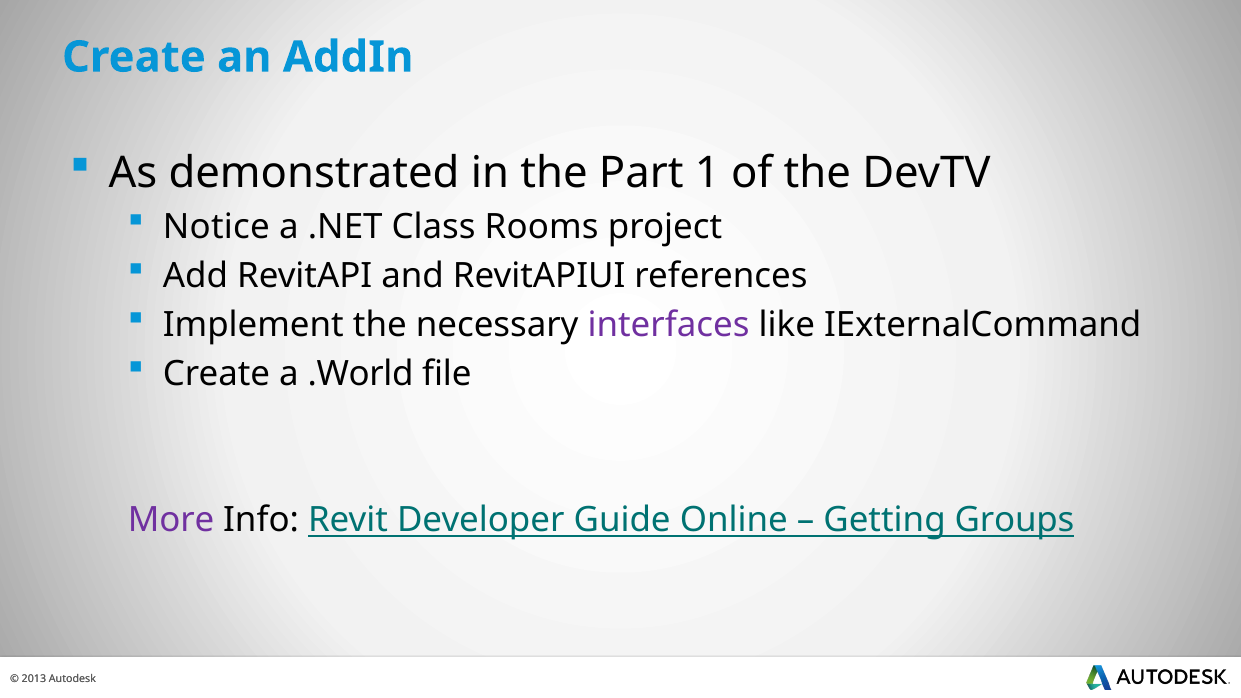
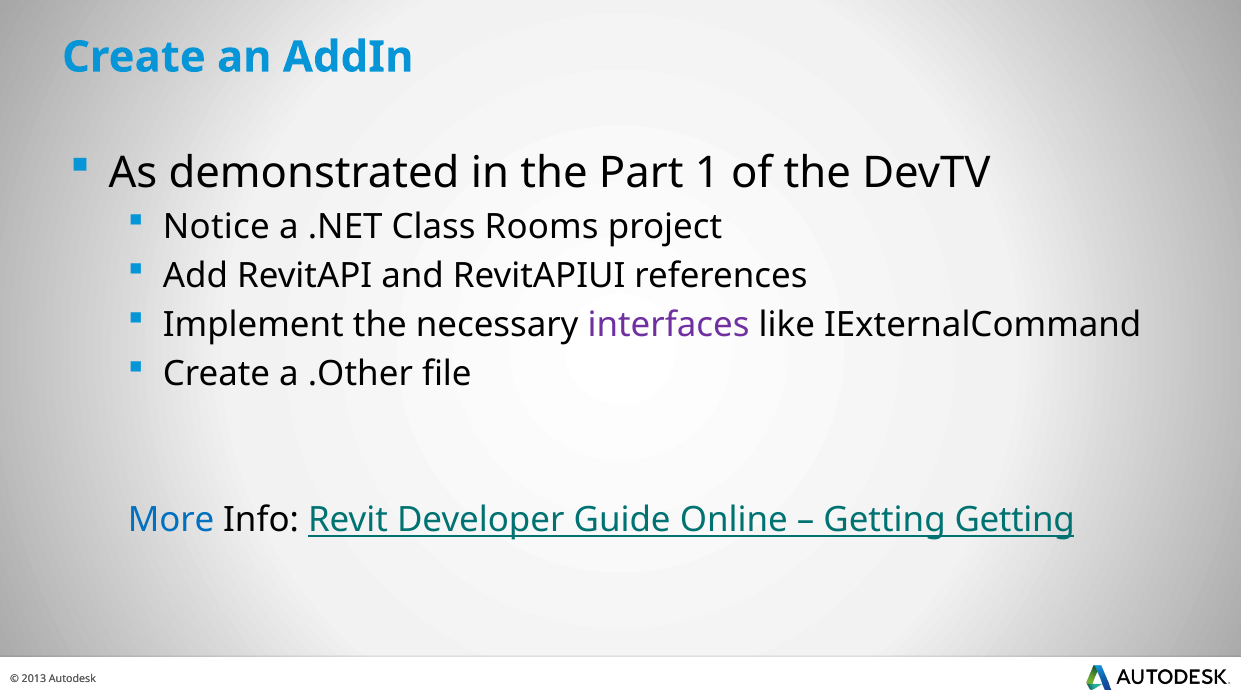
.World: .World -> .Other (360, 374)
More colour: purple -> blue (171, 520)
Getting Groups: Groups -> Getting (1015, 520)
